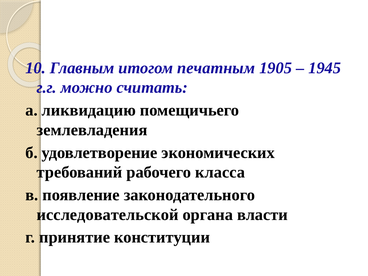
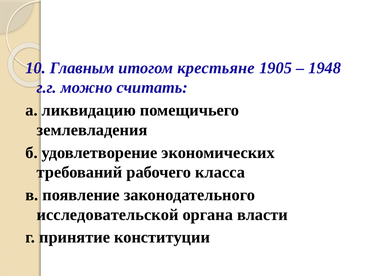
печатным: печатным -> крестьяне (216, 68)
1945: 1945 -> 1948 (325, 68)
